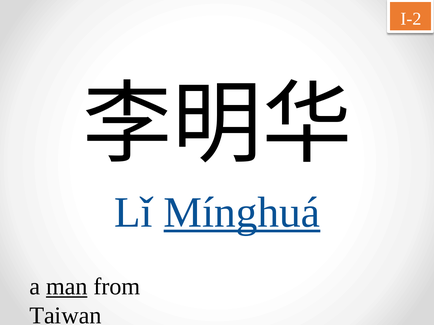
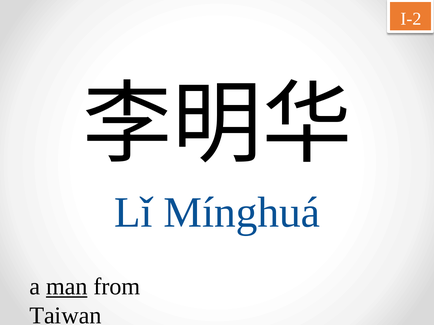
Mínghuá underline: present -> none (242, 213)
